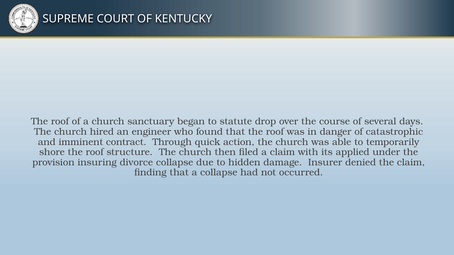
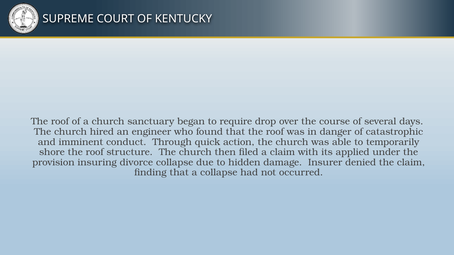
statute: statute -> require (236, 122)
contract: contract -> conduct (126, 142)
